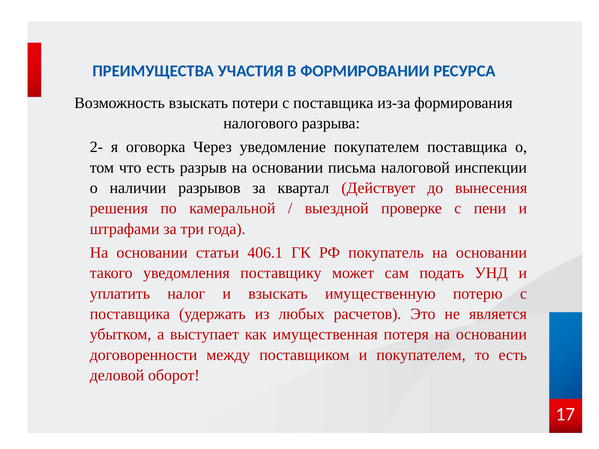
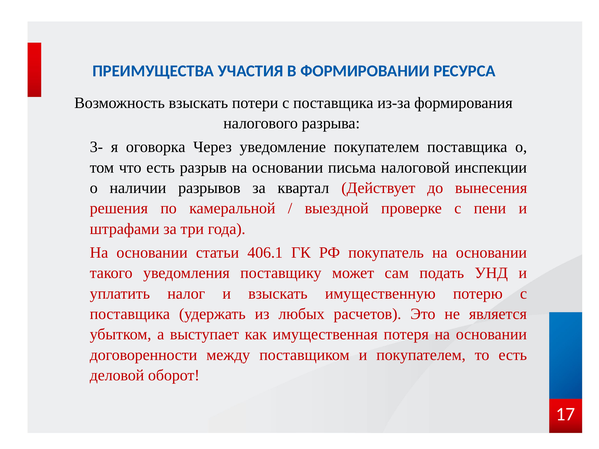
2-: 2- -> 3- (96, 147)
